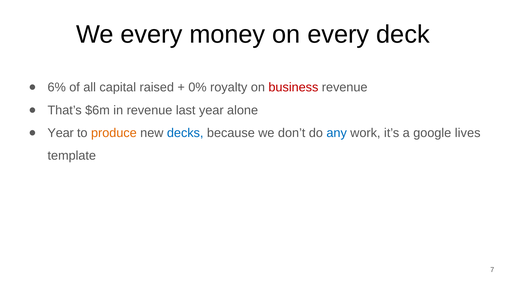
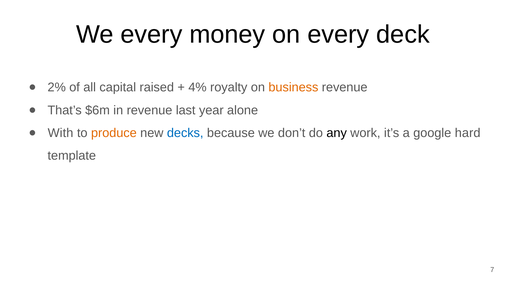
6%: 6% -> 2% (57, 87)
0%: 0% -> 4% (197, 87)
business colour: red -> orange (293, 87)
Year: Year -> With (61, 133)
any colour: blue -> black (337, 133)
lives: lives -> hard (468, 133)
